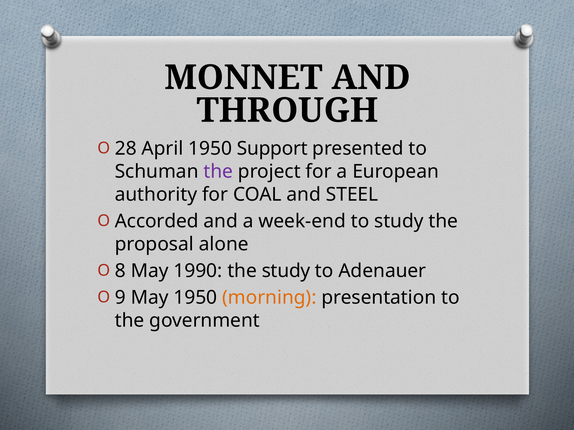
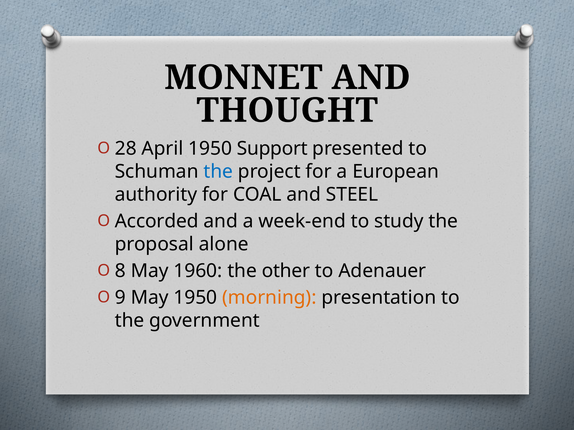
THROUGH: THROUGH -> THOUGHT (287, 111)
the colour: purple -> blue (218, 172)
1990: 1990 -> 1960 (198, 271)
the study: study -> other (286, 271)
